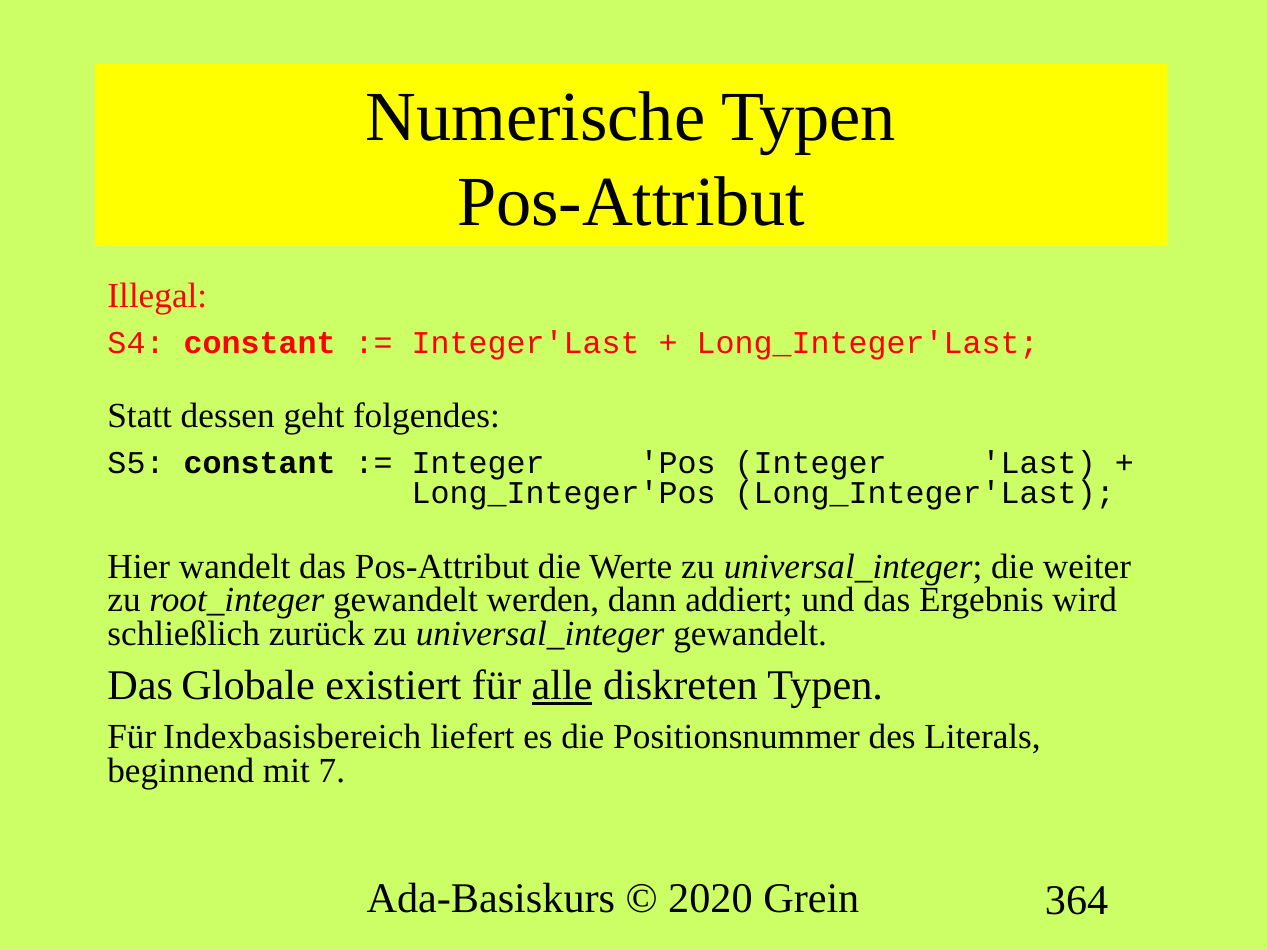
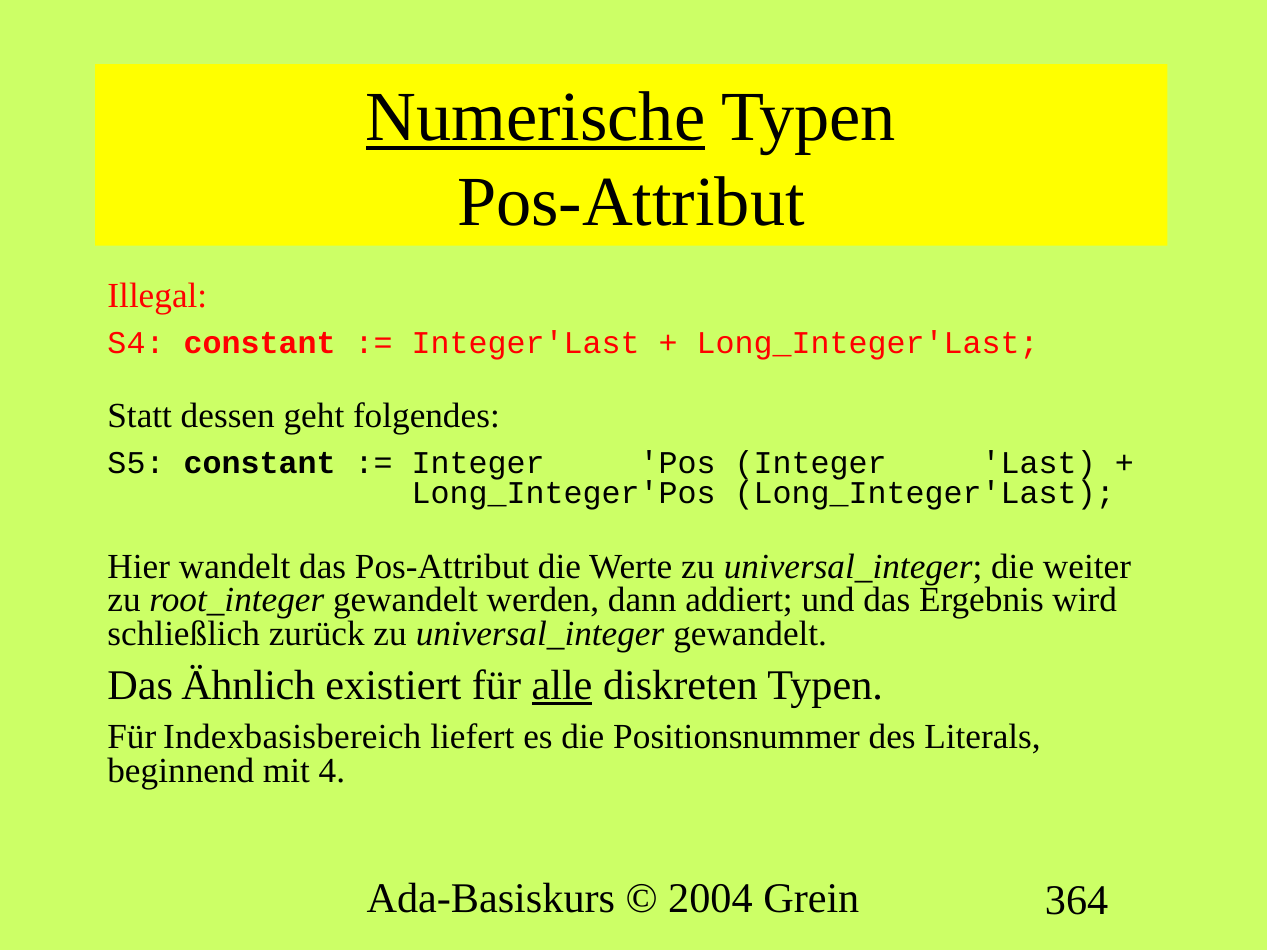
Numerische underline: none -> present (536, 118)
Globale: Globale -> Ähnlich (248, 685)
7: 7 -> 4 (332, 771)
2020: 2020 -> 2004 (710, 899)
